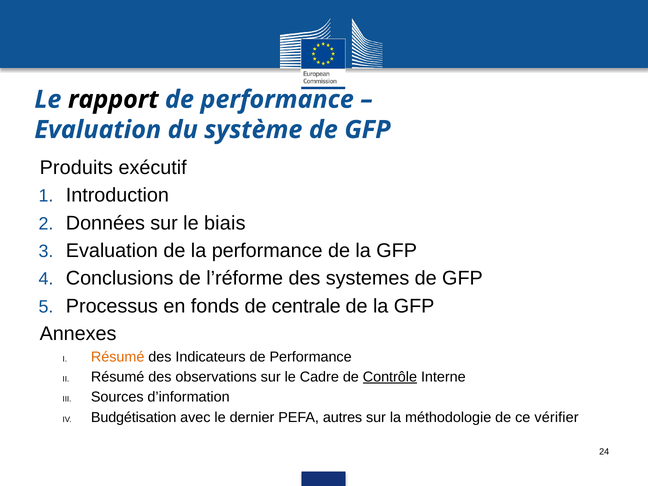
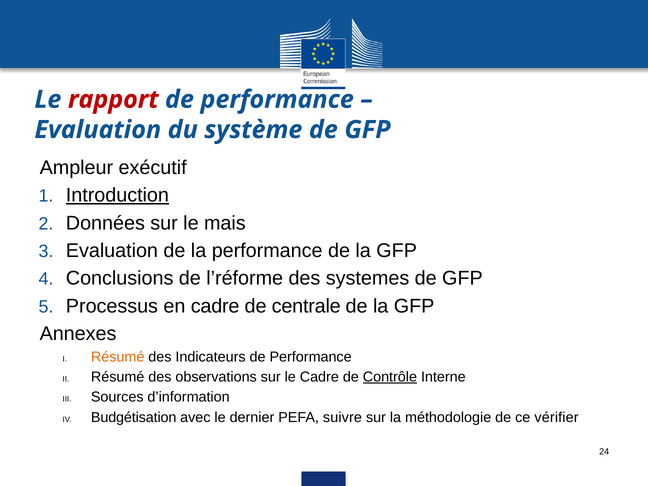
rapport colour: black -> red (113, 99)
Produits: Produits -> Ampleur (76, 168)
Introduction underline: none -> present (117, 195)
biais: biais -> mais (225, 223)
en fonds: fonds -> cadre (215, 306)
autres: autres -> suivre (342, 417)
